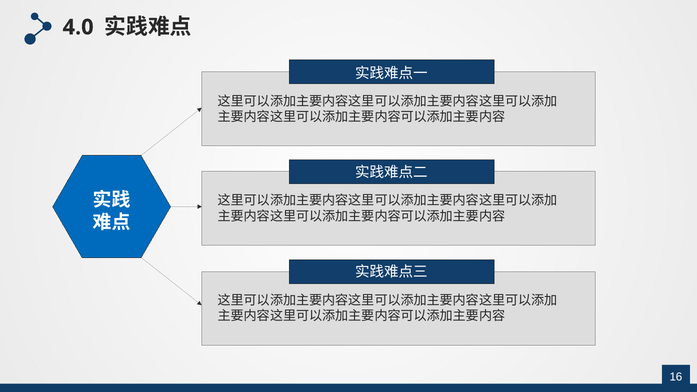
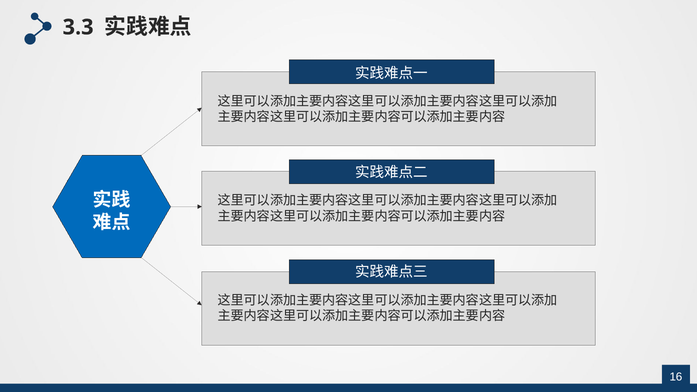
4.0: 4.0 -> 3.3 (78, 27)
